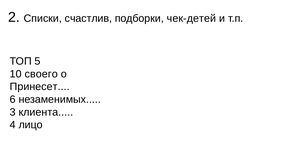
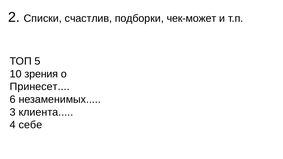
чек-детей: чек-детей -> чек-может (192, 18)
своего: своего -> зрения (41, 74)
лицо: лицо -> себе (31, 125)
